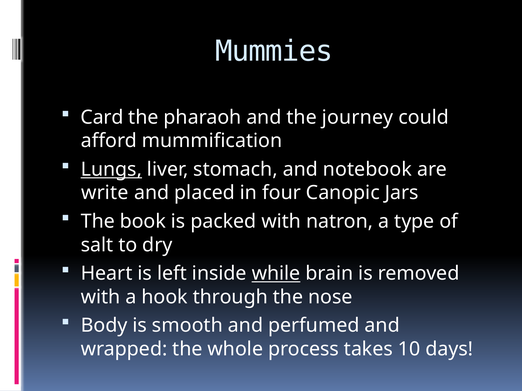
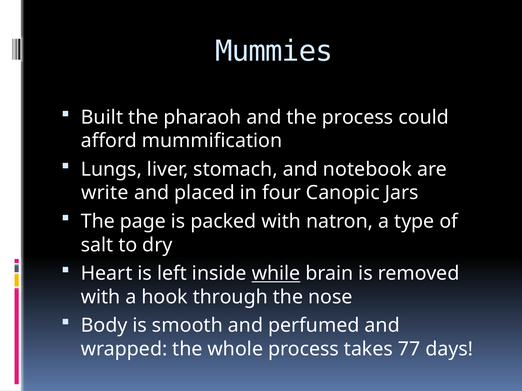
Card: Card -> Built (102, 118)
the journey: journey -> process (358, 118)
Lungs underline: present -> none (111, 170)
book: book -> page (143, 222)
10: 10 -> 77 (409, 349)
